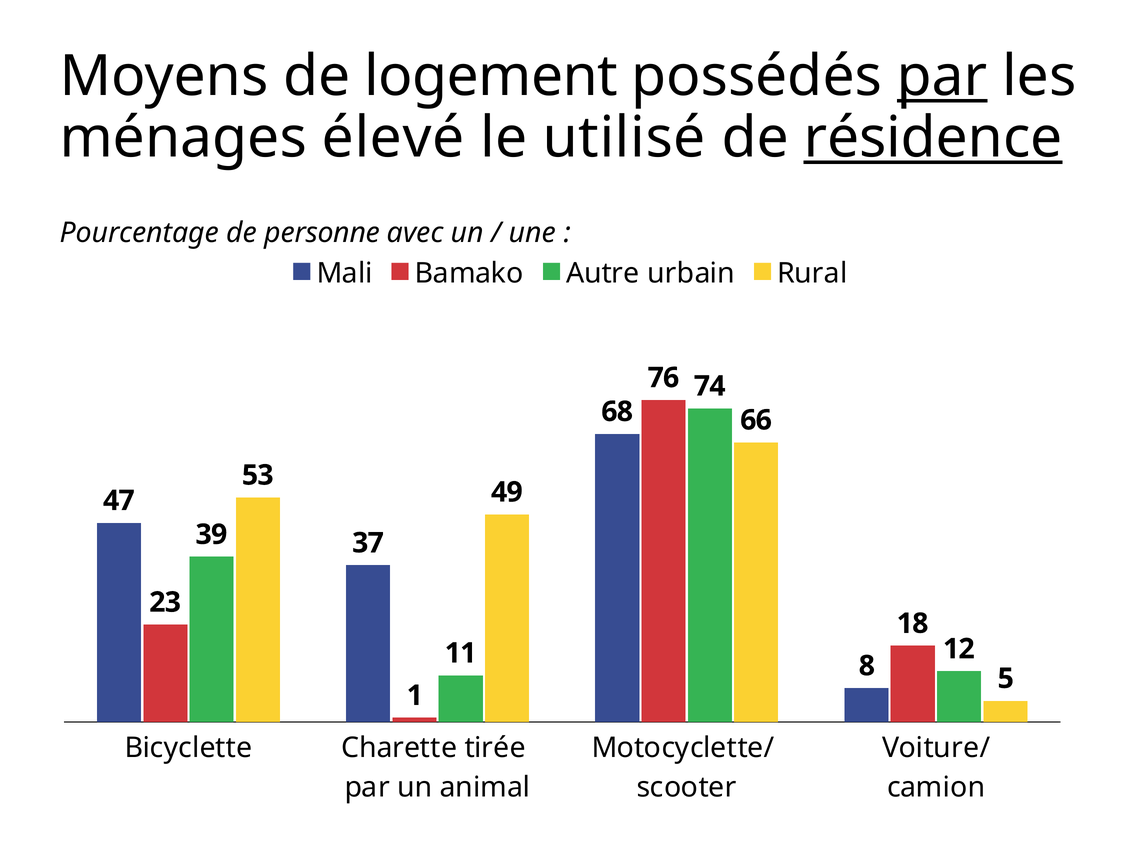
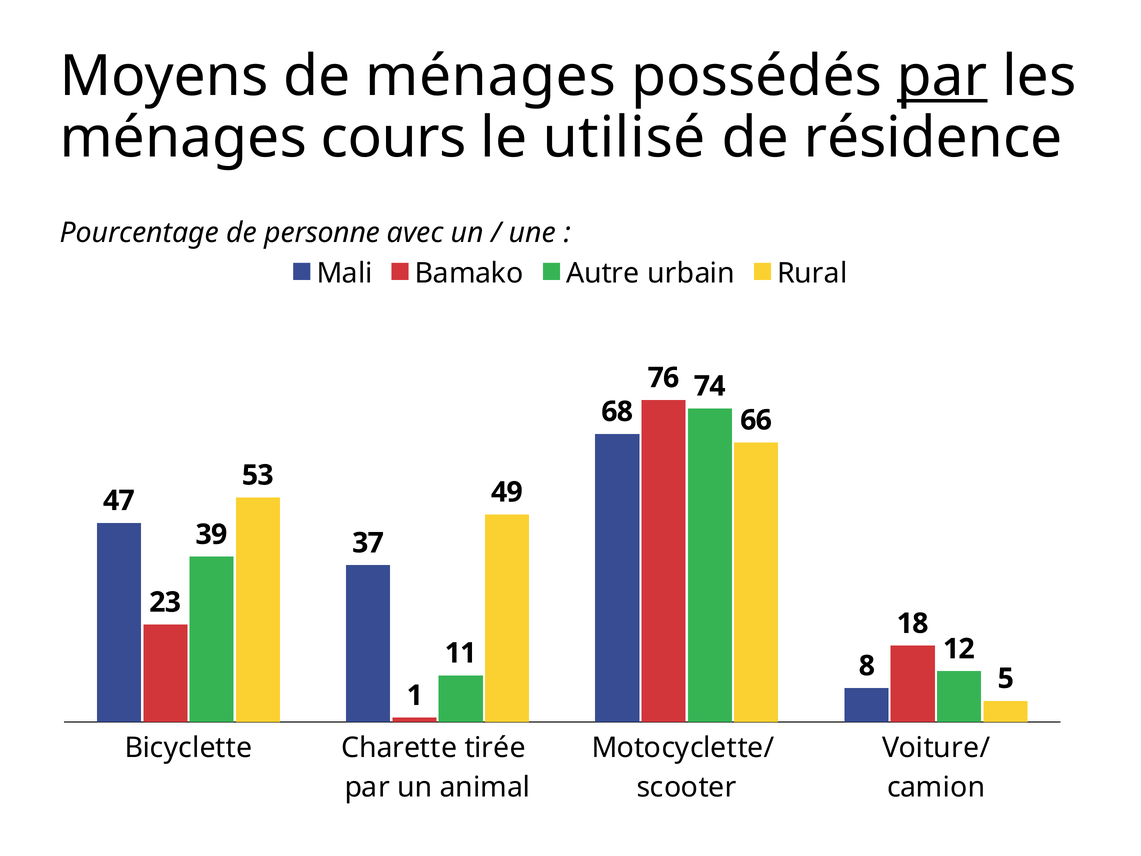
de logement: logement -> ménages (491, 76)
élevé: élevé -> cours (394, 138)
résidence underline: present -> none (933, 138)
